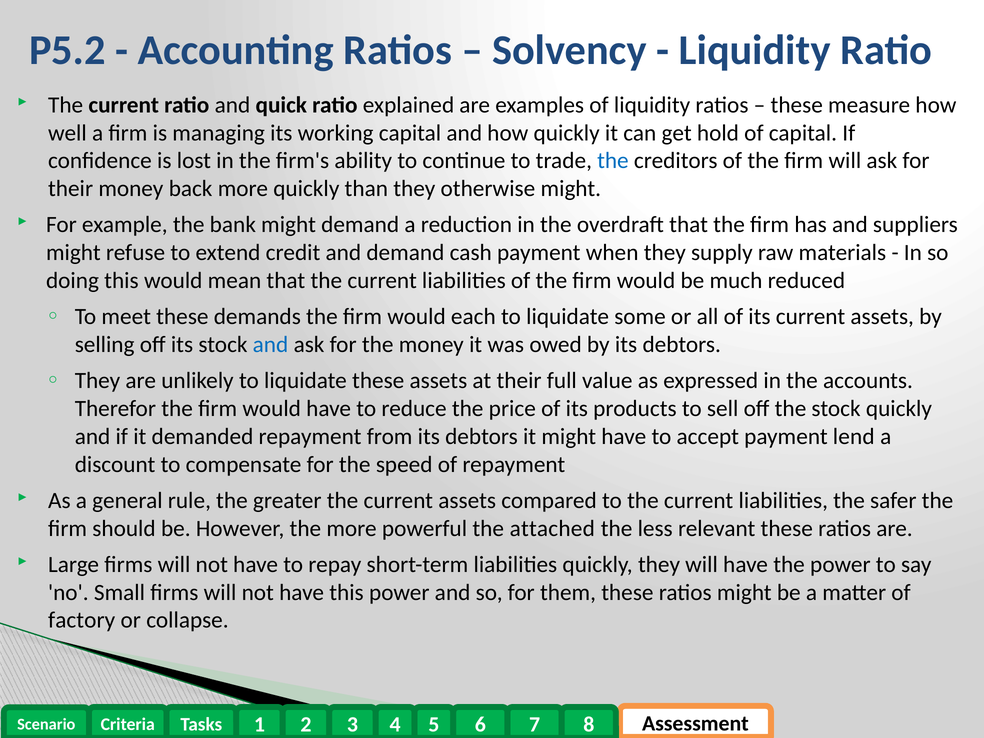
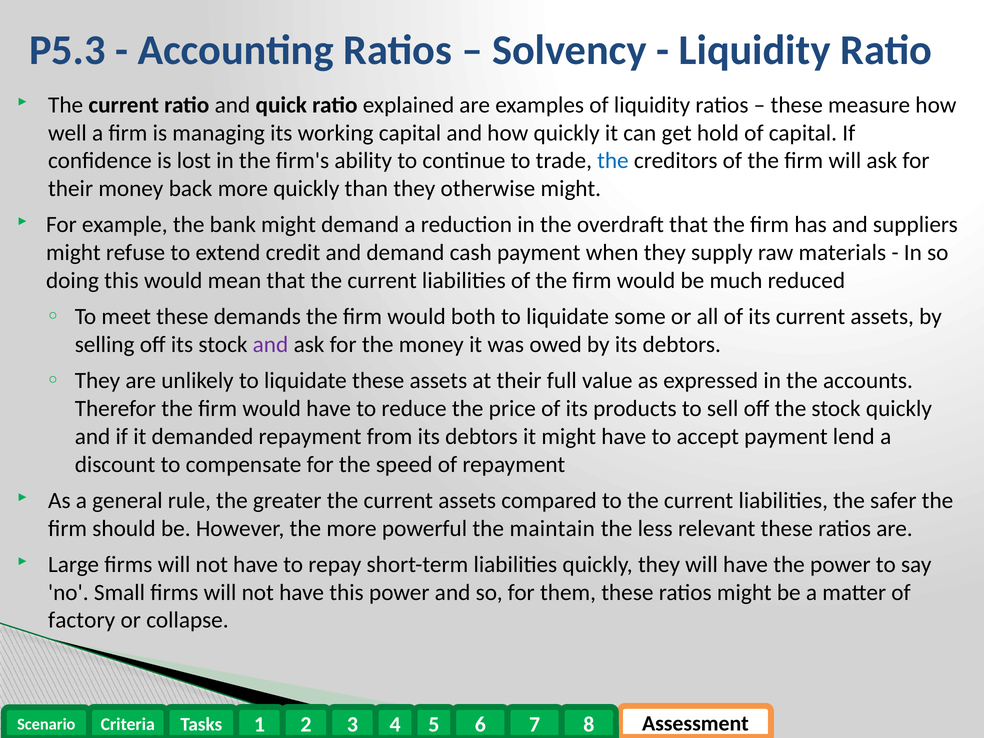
P5.2: P5.2 -> P5.3 (67, 50)
each: each -> both (473, 317)
and colour: blue -> purple (271, 345)
attached: attached -> maintain (552, 528)
